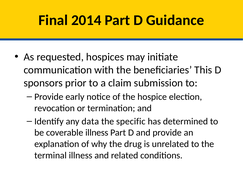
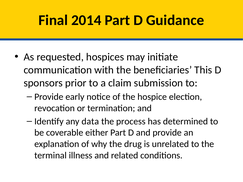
specific: specific -> process (131, 122)
coverable illness: illness -> either (97, 133)
